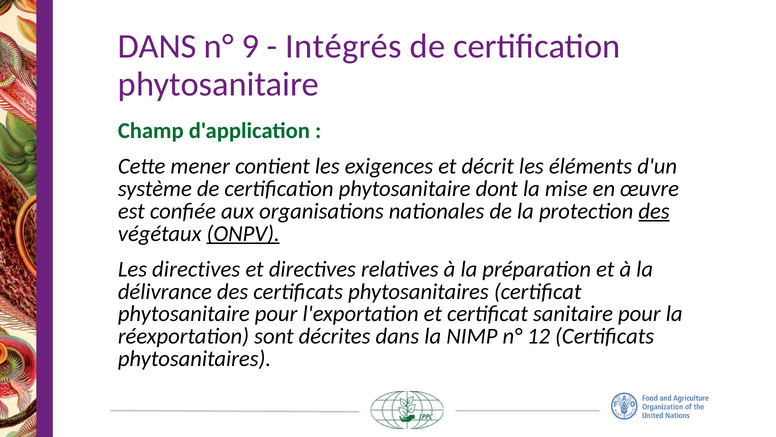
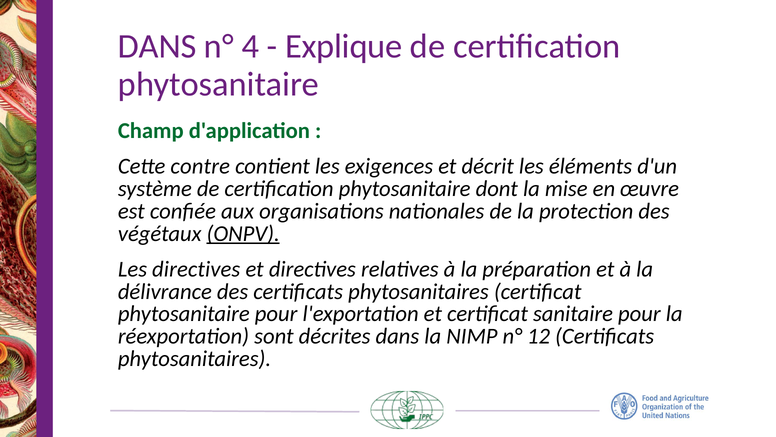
9: 9 -> 4 (250, 46)
Intégrés: Intégrés -> Explique (344, 46)
mener: mener -> contre (200, 166)
des underline: present -> none (654, 211)
